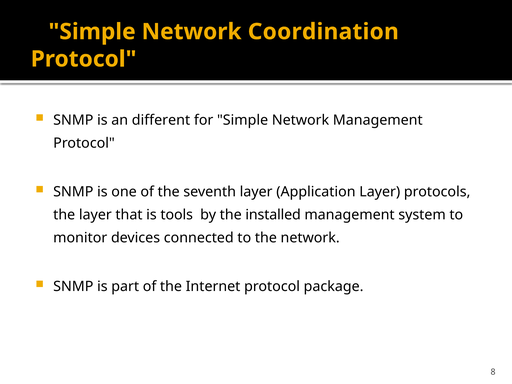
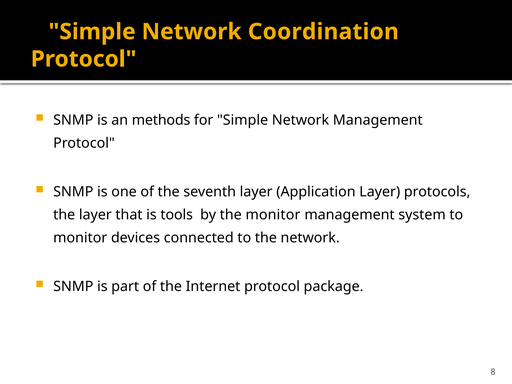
different: different -> methods (161, 120)
the installed: installed -> monitor (273, 215)
